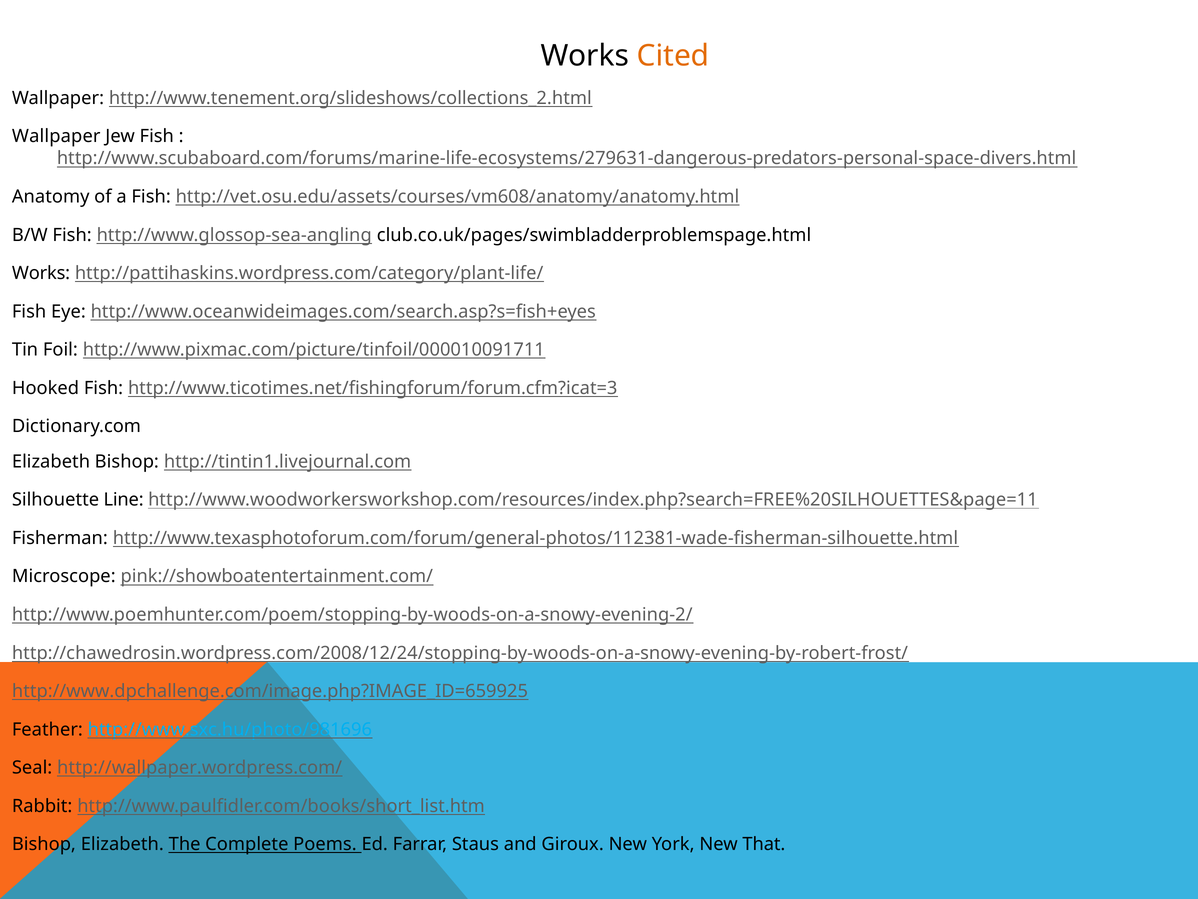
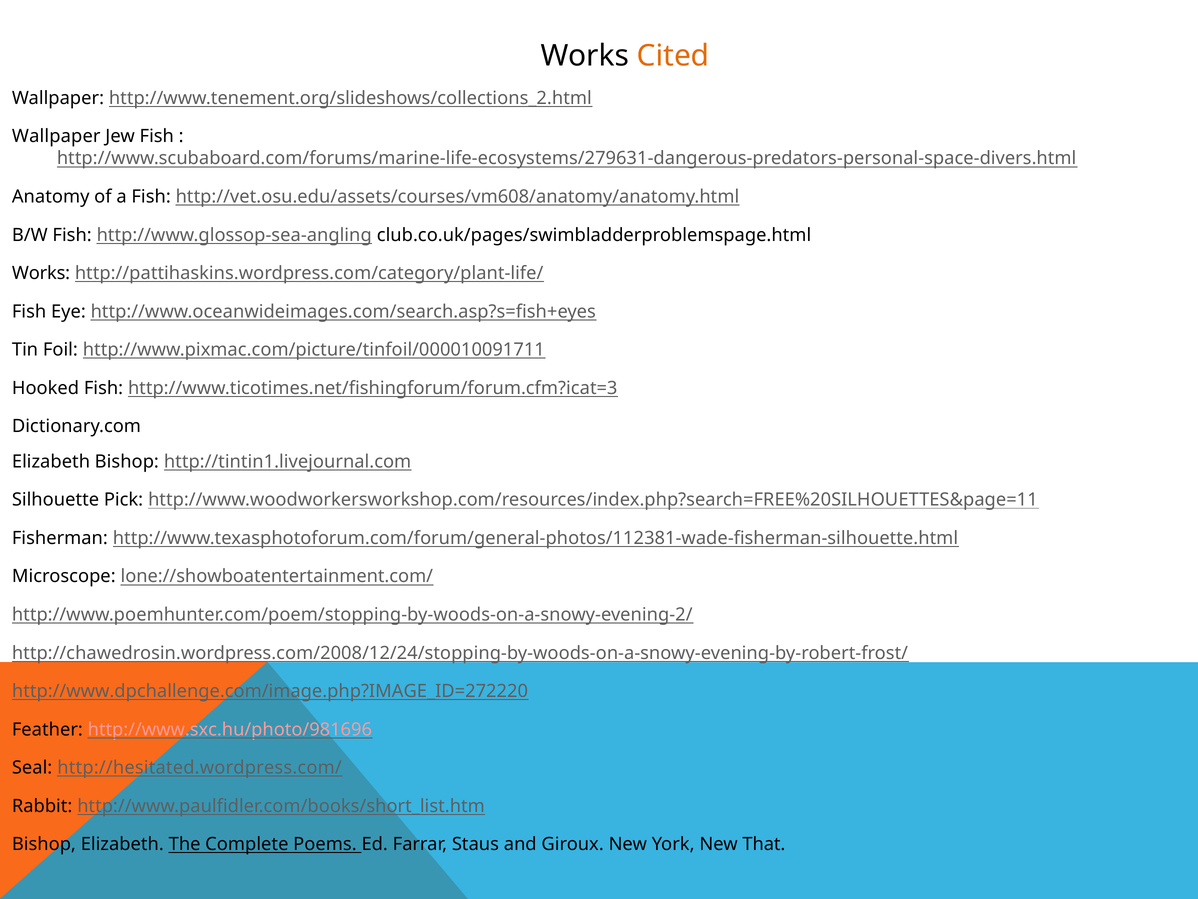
Line: Line -> Pick (124, 500)
pink://showboatentertainment.com/: pink://showboatentertainment.com/ -> lone://showboatentertainment.com/ (277, 576)
http://www.dpchallenge.com/image.php?IMAGE_ID=659925: http://www.dpchallenge.com/image.php?IMAGE_ID=659925 -> http://www.dpchallenge.com/image.php?IMAGE_ID=272220 (270, 691)
http://www.sxc.hu/photo/981696 colour: light blue -> pink (230, 729)
http://wallpaper.wordpress.com/: http://wallpaper.wordpress.com/ -> http://hesitated.wordpress.com/ (200, 767)
